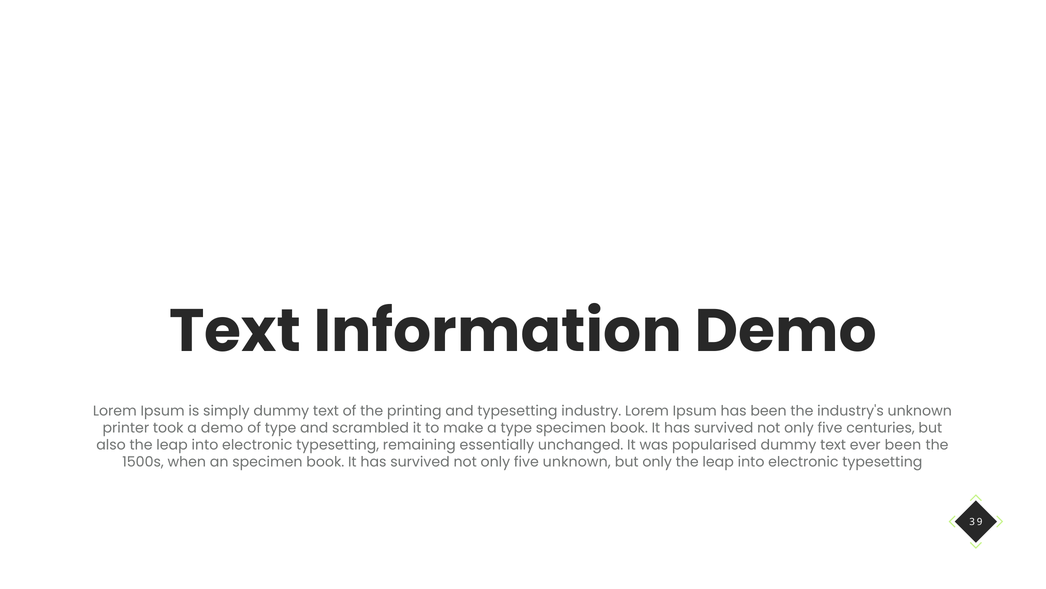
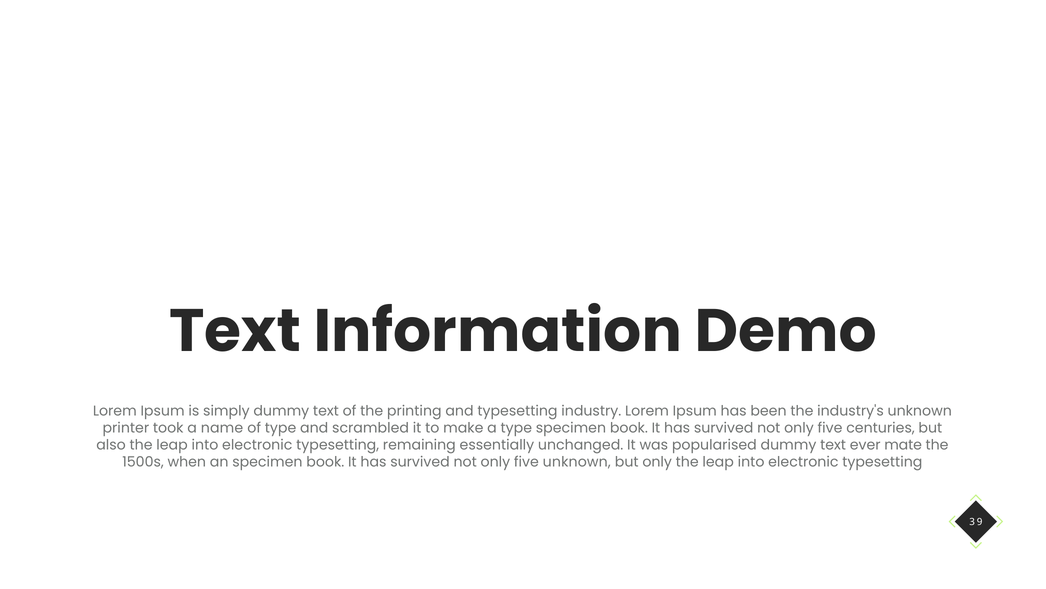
a demo: demo -> name (222, 427)
ever been: been -> mate (903, 444)
